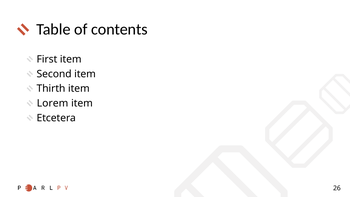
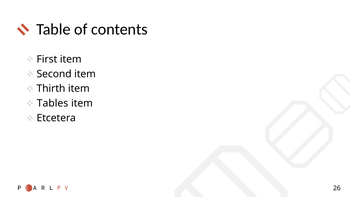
Lorem: Lorem -> Tables (53, 103)
